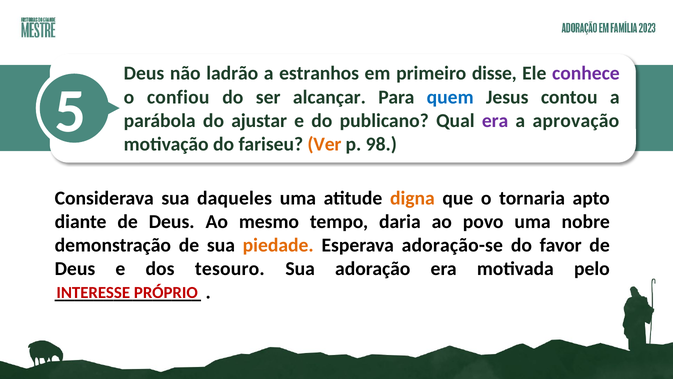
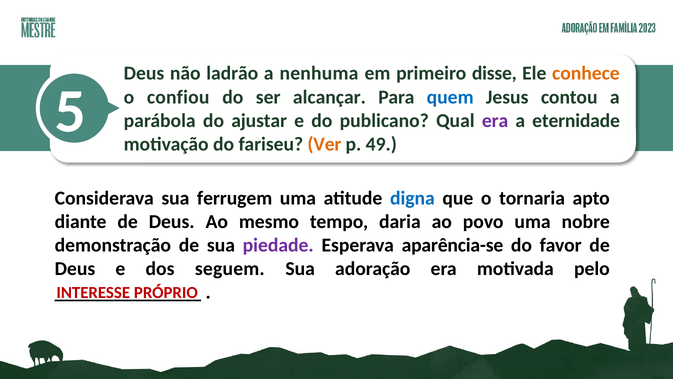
estranhos: estranhos -> nenhuma (319, 73)
conhece colour: purple -> orange (586, 73)
aprovação: aprovação -> eternidade (576, 121)
98: 98 -> 49 (381, 144)
daqueles: daqueles -> ferrugem (235, 198)
digna colour: orange -> blue (412, 198)
piedade colour: orange -> purple (278, 245)
adoração-se: adoração-se -> aparência-se (452, 245)
tesouro: tesouro -> seguem (230, 269)
